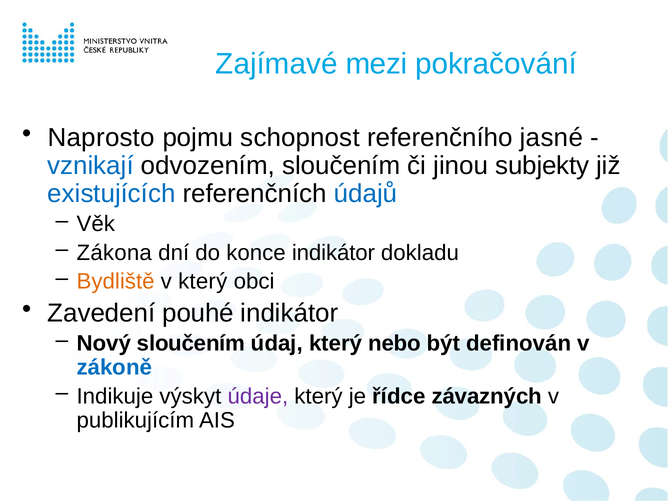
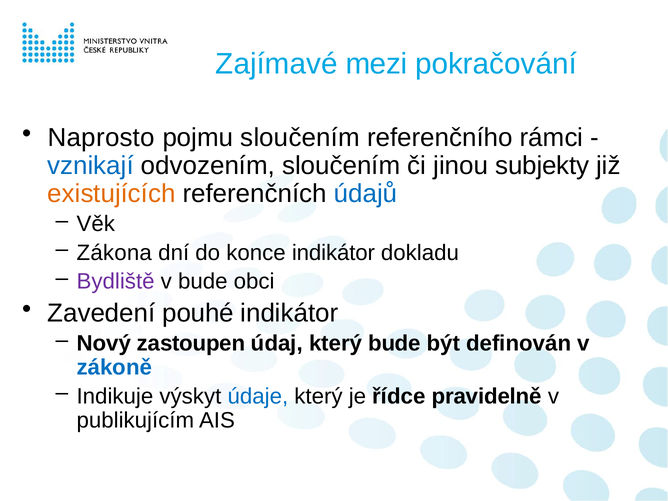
pojmu schopnost: schopnost -> sloučením (300, 138)
jasné: jasné -> rámci (552, 138)
existujících colour: blue -> orange (111, 194)
Bydliště colour: orange -> purple (116, 281)
v který: který -> bude (203, 281)
Nový sloučením: sloučením -> zastoupen (191, 344)
který nebo: nebo -> bude (394, 344)
údaje colour: purple -> blue (258, 396)
závazných: závazných -> pravidelně (487, 396)
